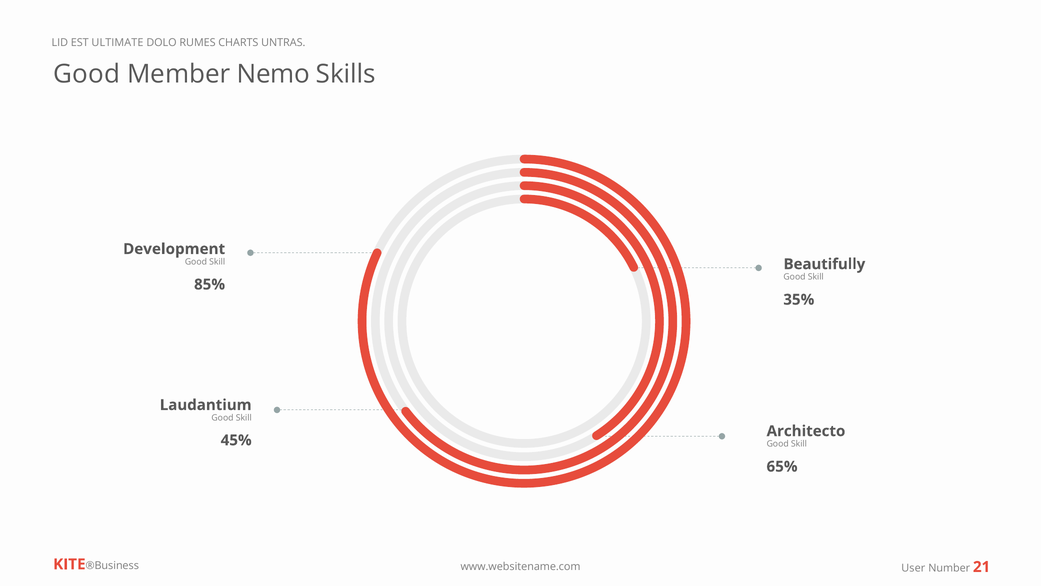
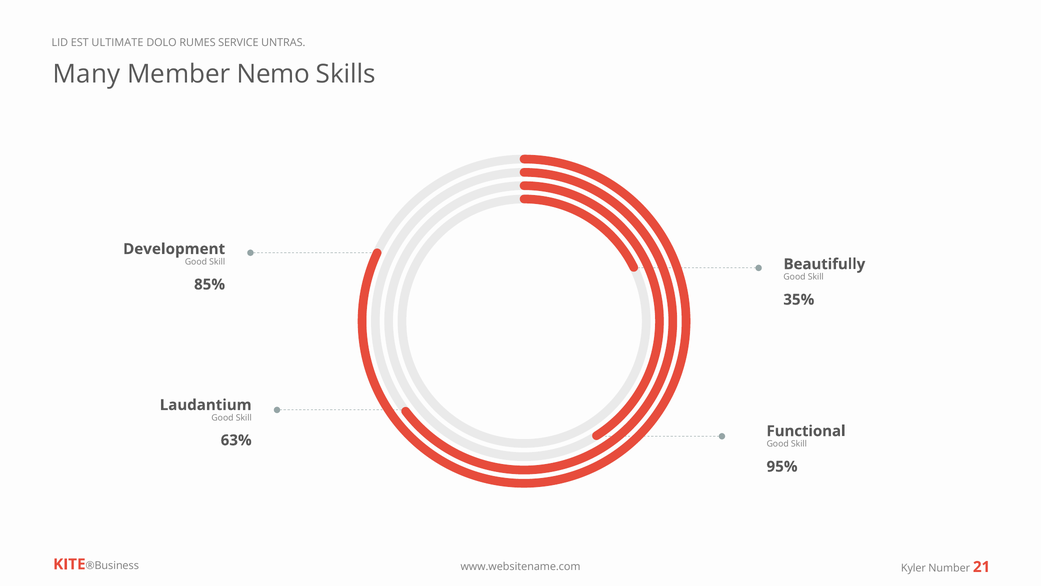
CHARTS: CHARTS -> SERVICE (238, 43)
Good: Good -> Many (87, 74)
Architecto: Architecto -> Functional (806, 431)
45%: 45% -> 63% (236, 440)
65%: 65% -> 95% (782, 466)
User: User -> Kyler (913, 568)
